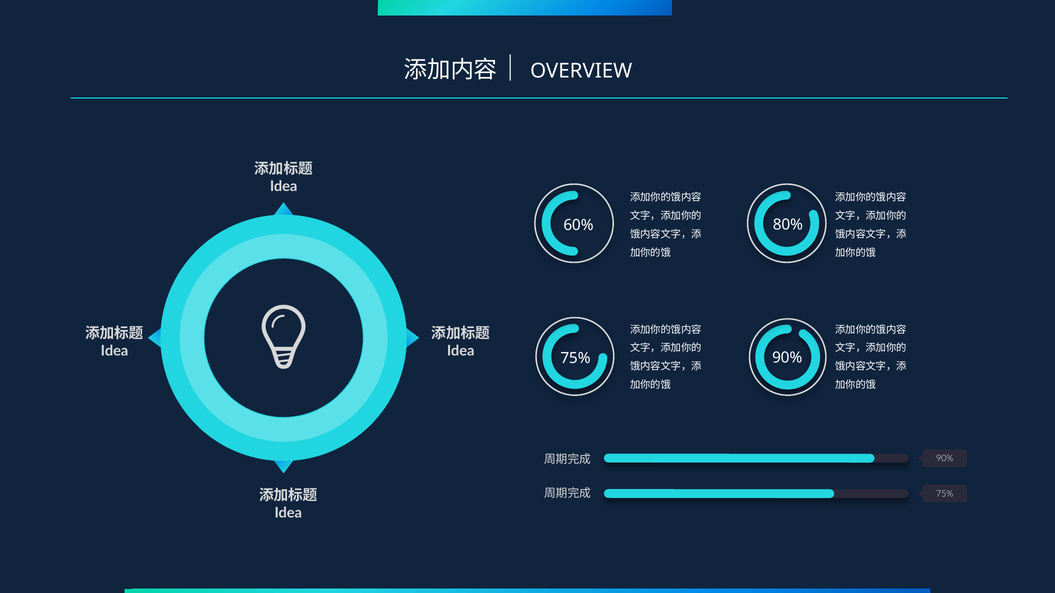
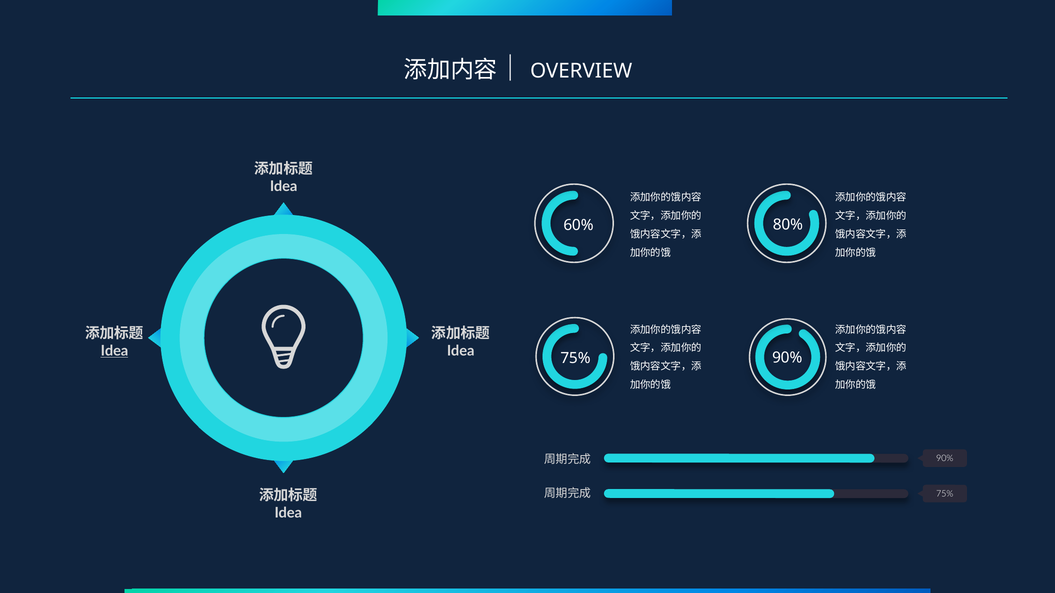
Idea underline: none -> present (114, 351)
